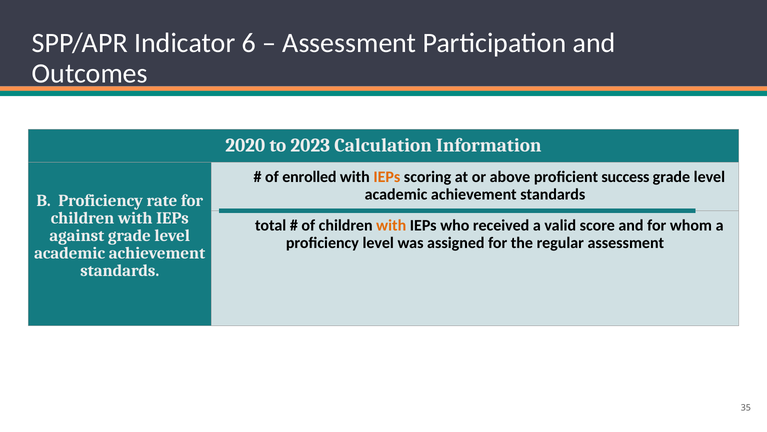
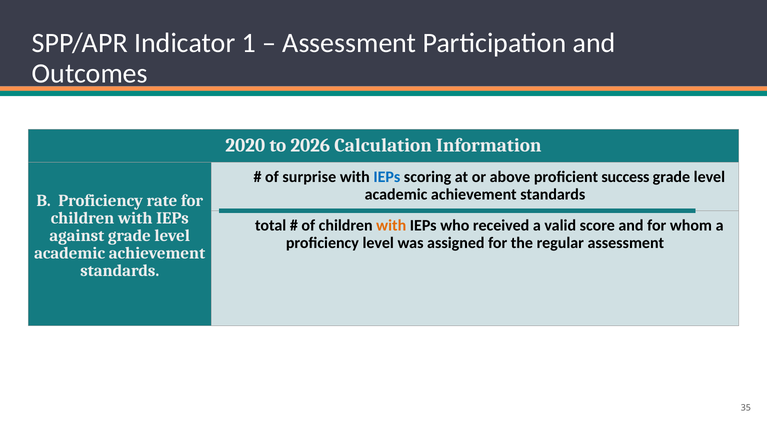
6: 6 -> 1 (249, 43)
2023: 2023 -> 2026 (310, 145)
enrolled: enrolled -> surprise (309, 177)
IEPs colour: orange -> blue (387, 177)
